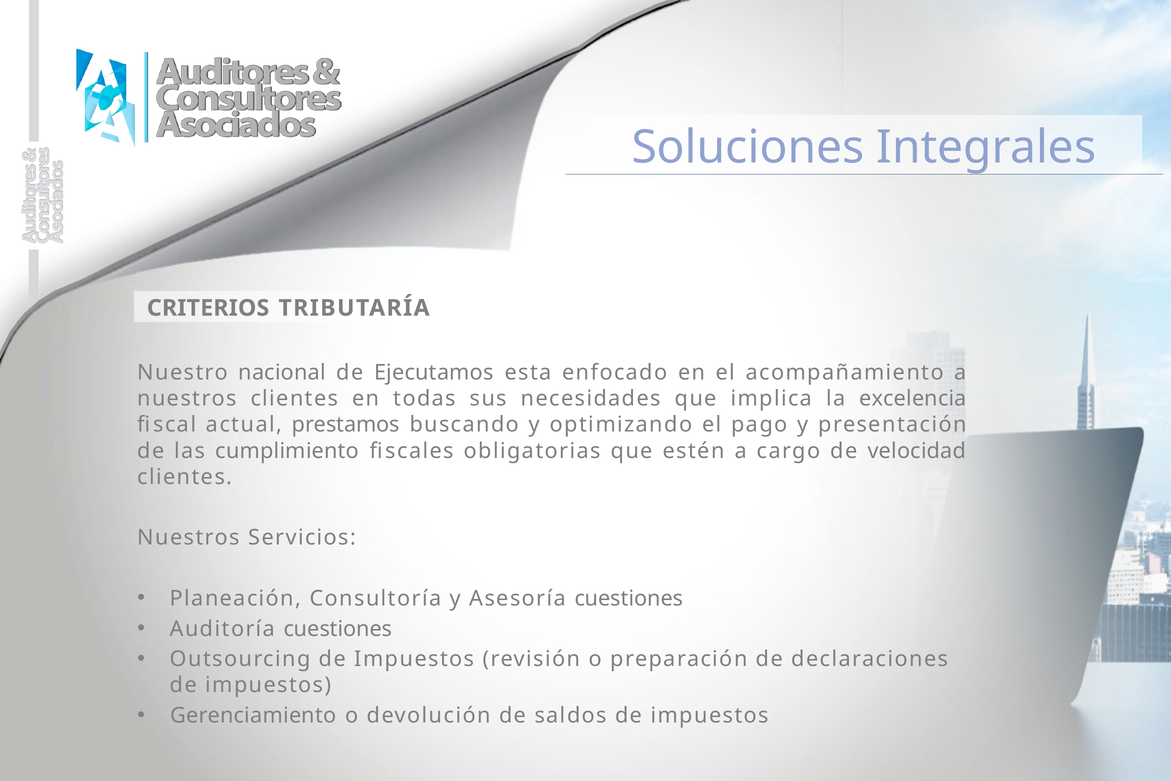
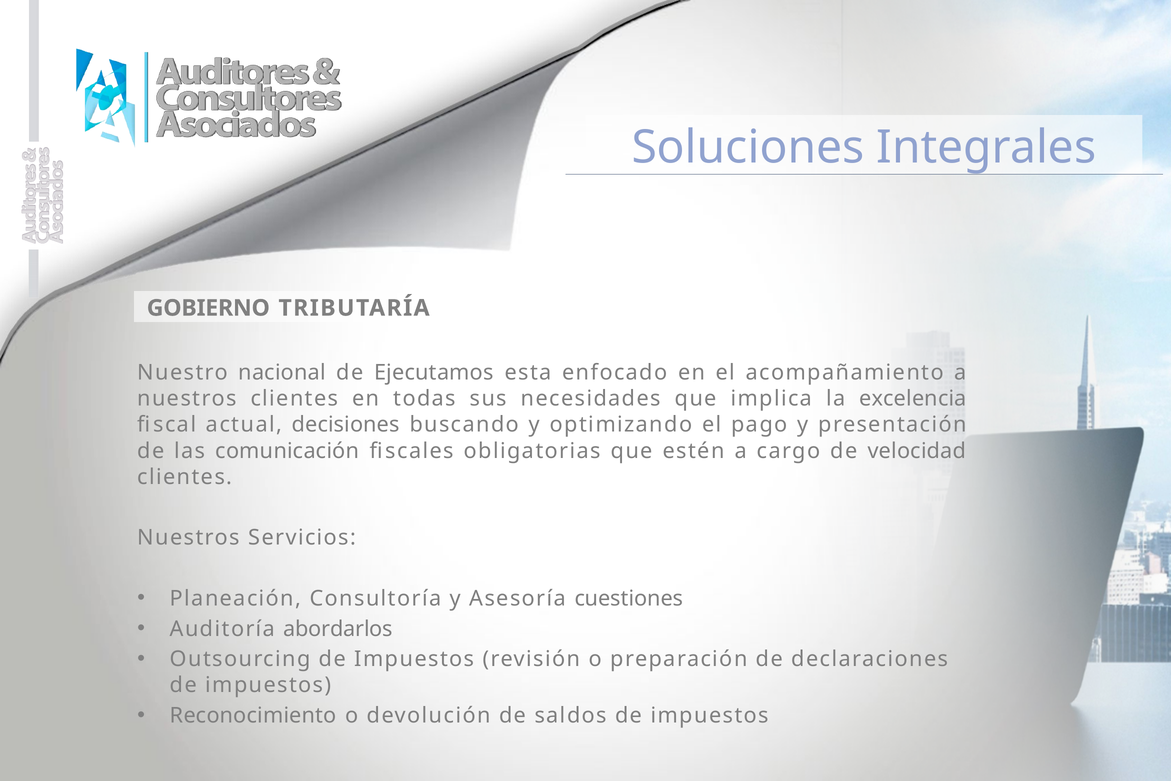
CRITERIOS: CRITERIOS -> GOBIERNO (208, 308)
prestamos: prestamos -> decisiones (346, 425)
cumplimiento: cumplimiento -> comunicación (287, 451)
Auditoría cuestiones: cuestiones -> abordarlos (338, 629)
Gerenciamiento: Gerenciamiento -> Reconocimiento (253, 715)
